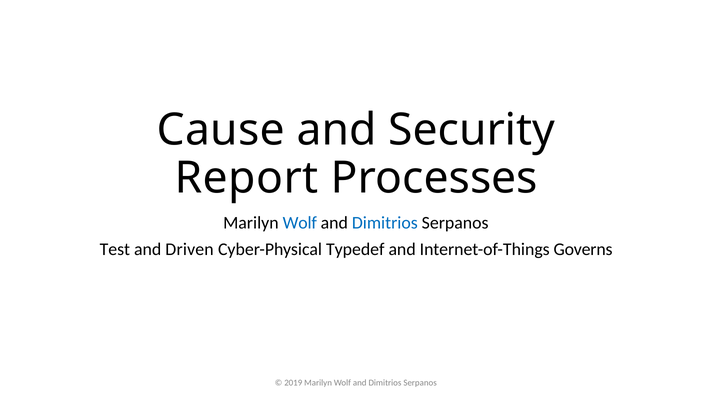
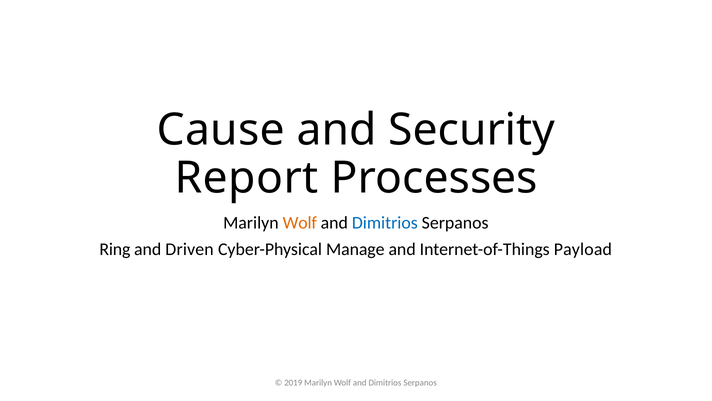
Wolf colour: blue -> orange (300, 223)
Test: Test -> Ring (115, 249)
Typedef: Typedef -> Manage (355, 249)
Governs: Governs -> Payload (583, 249)
